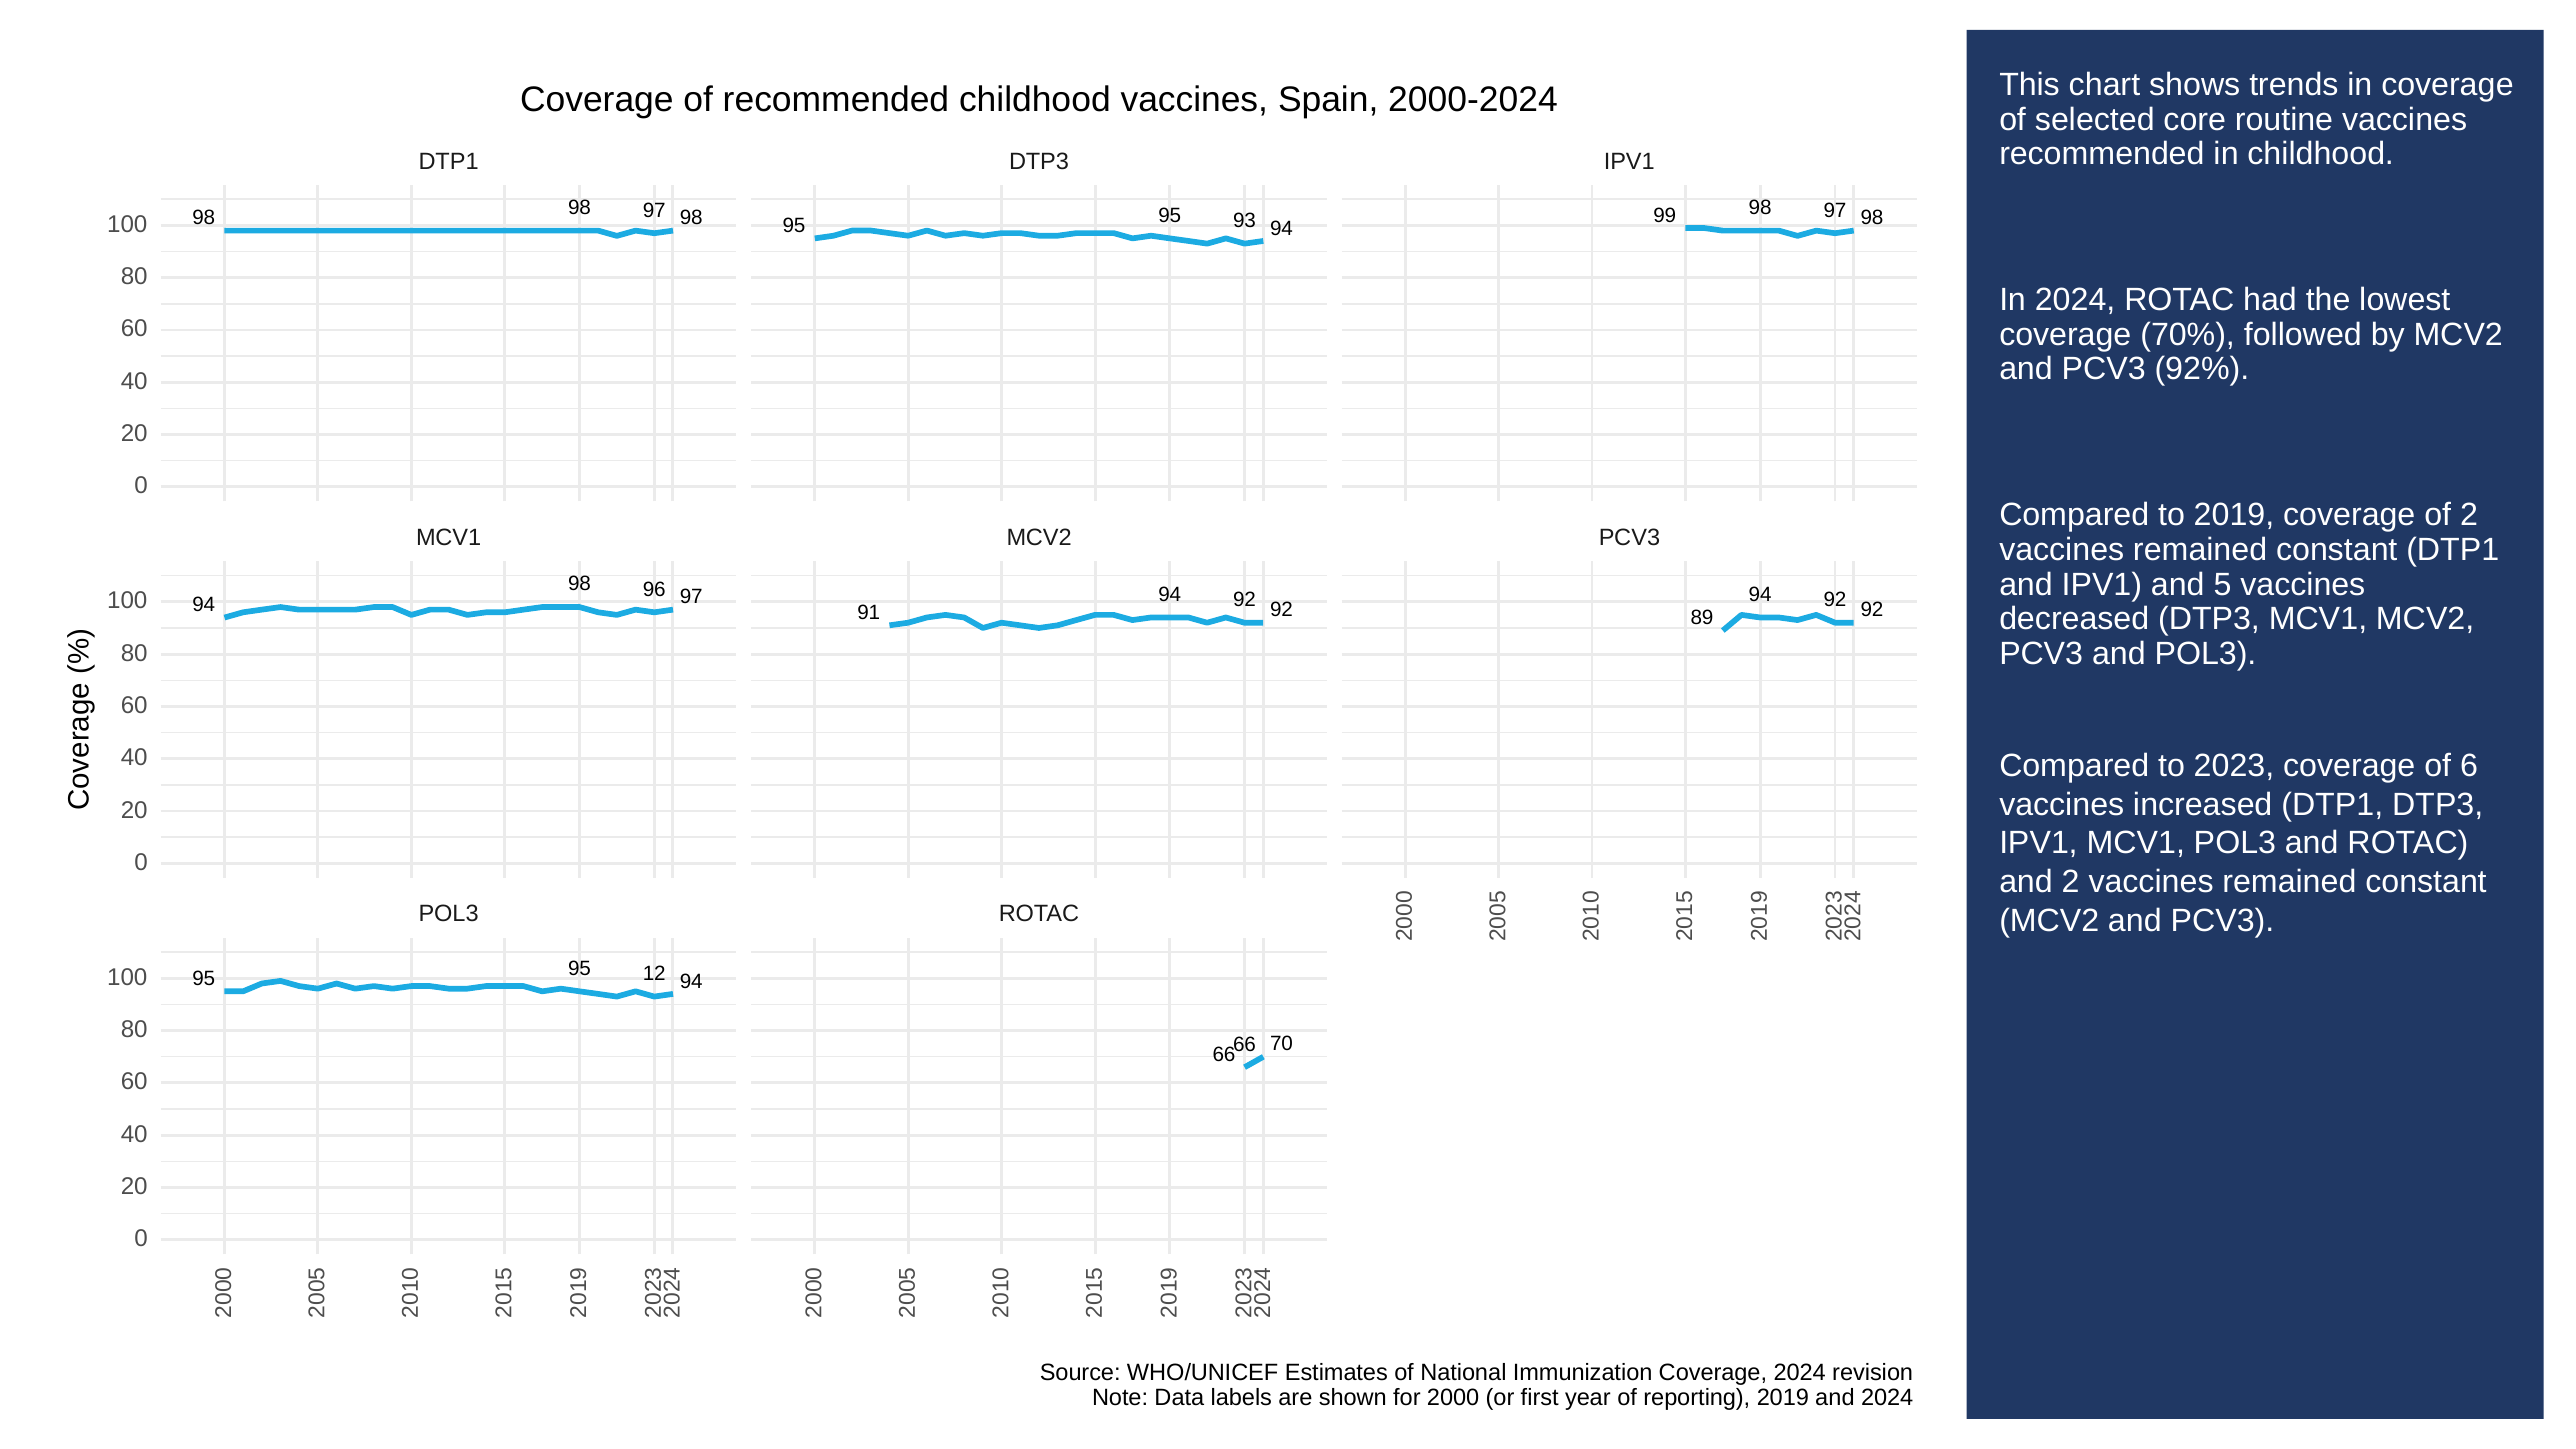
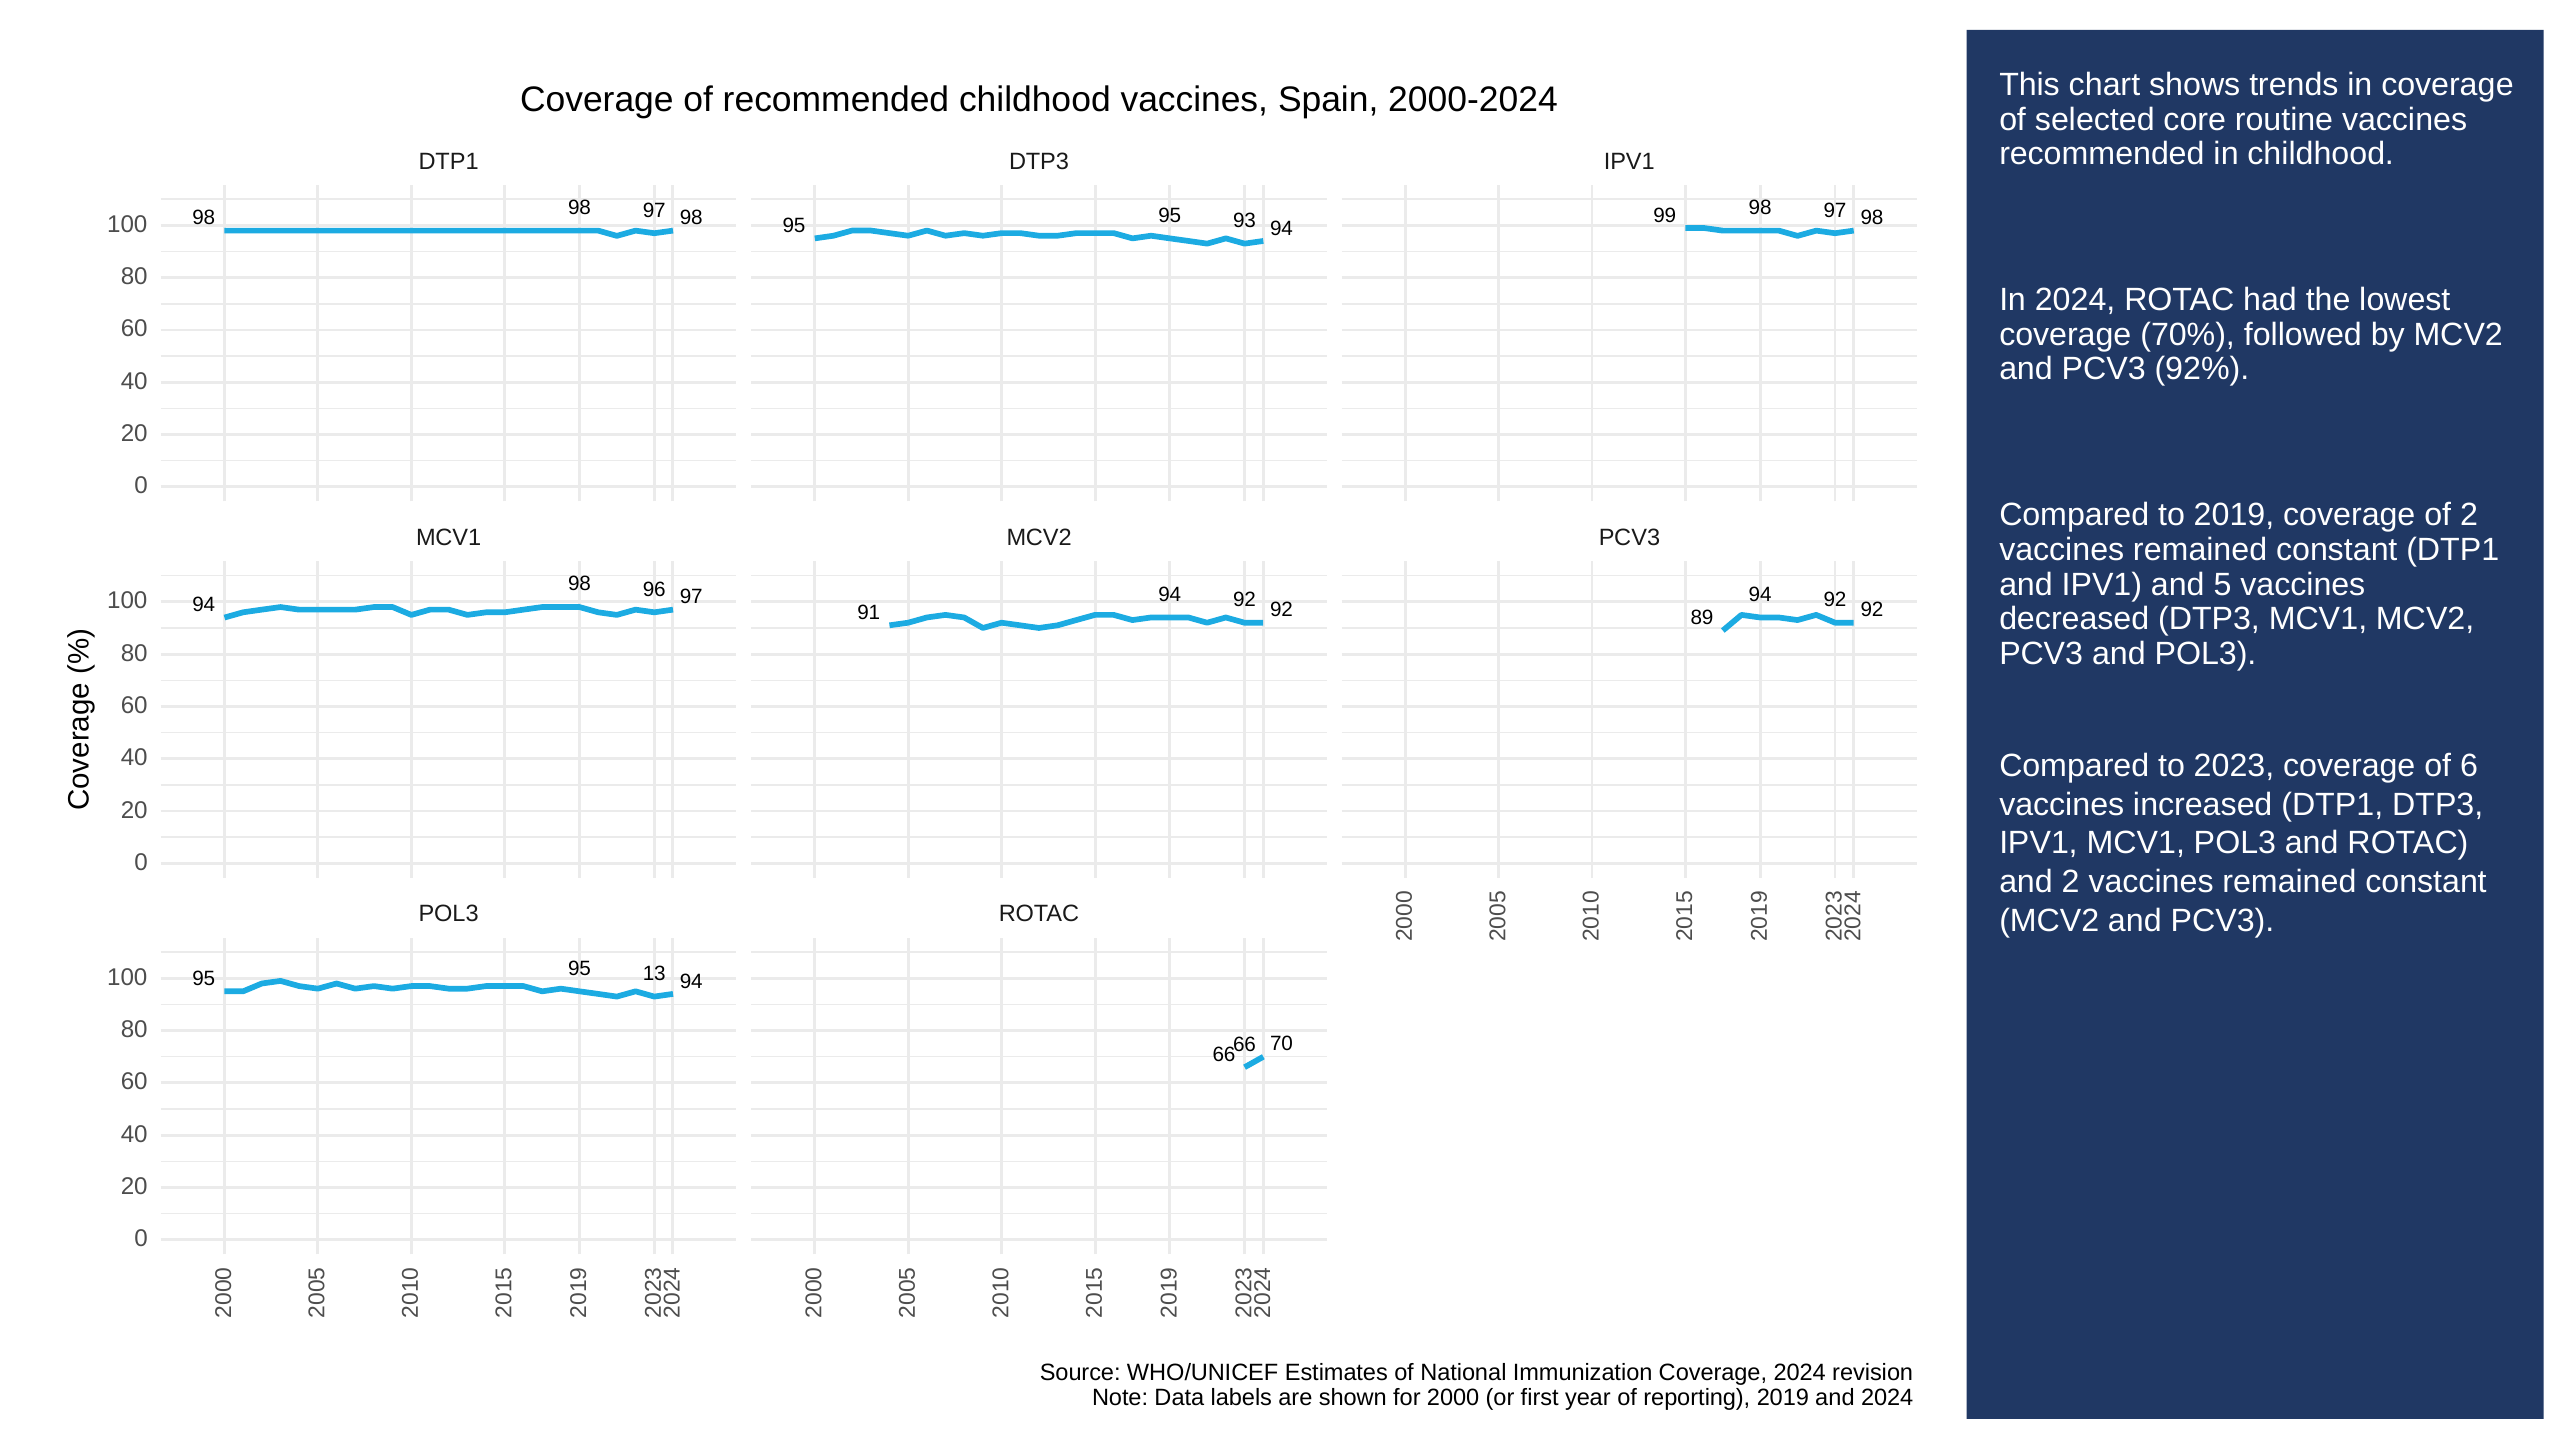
12: 12 -> 13 (654, 974)
